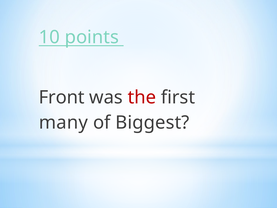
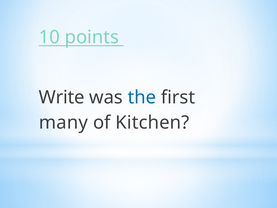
Front: Front -> Write (62, 97)
the colour: red -> blue (142, 97)
Biggest: Biggest -> Kitchen (152, 122)
